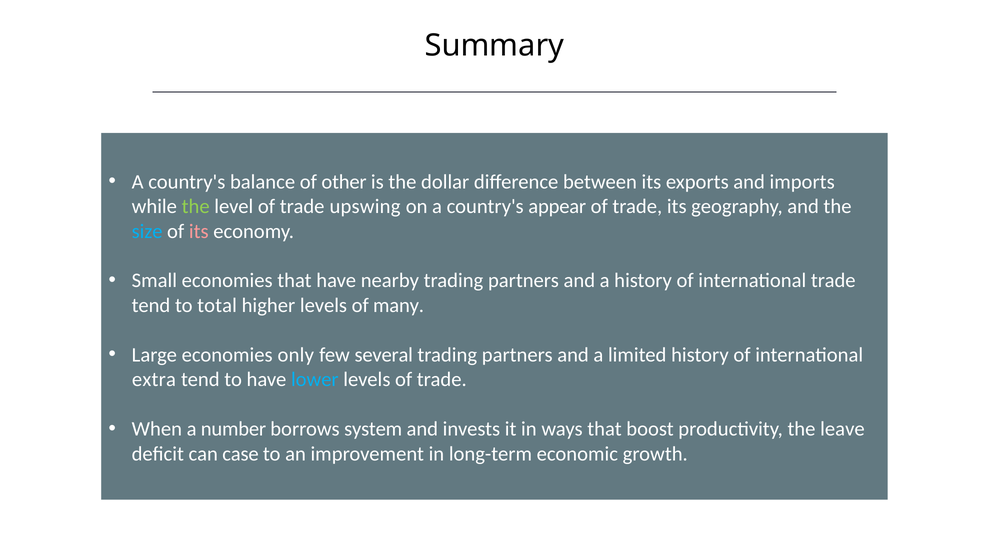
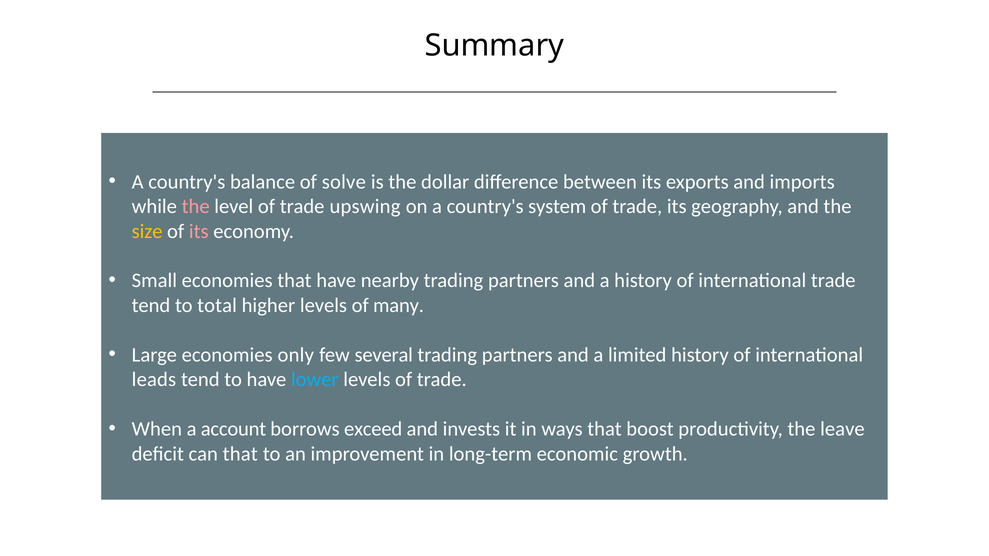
other: other -> solve (344, 182)
the colour: light green -> pink (196, 207)
appear: appear -> system (557, 207)
size colour: light blue -> yellow (147, 231)
extra: extra -> leads (154, 380)
number: number -> account (233, 429)
system: system -> exceed (373, 429)
can case: case -> that (240, 454)
